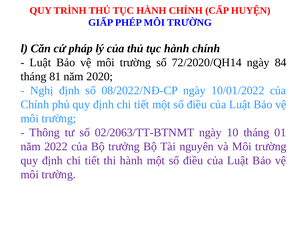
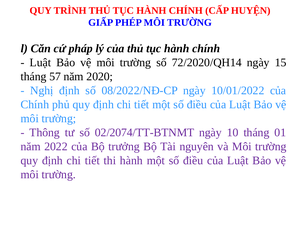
84: 84 -> 15 (281, 63)
81: 81 -> 57 (55, 77)
02/2063/TT-BTNMT: 02/2063/TT-BTNMT -> 02/2074/TT-BTNMT (145, 133)
